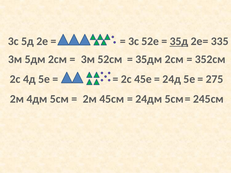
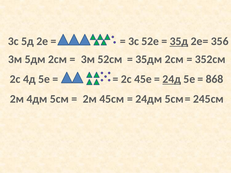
335: 335 -> 356 (220, 41)
24д underline: none -> present (172, 79)
275: 275 -> 868 (214, 79)
